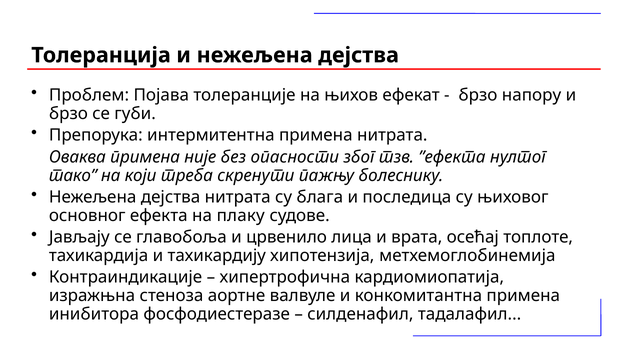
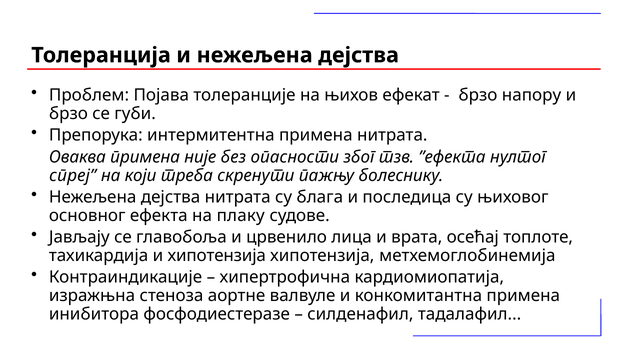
тако: тако -> спреј (73, 176)
и тахикардију: тахикардију -> хипотензија (217, 256)
